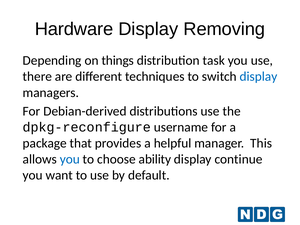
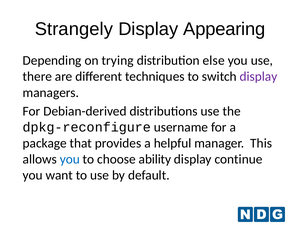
Hardware: Hardware -> Strangely (74, 29)
Removing: Removing -> Appearing (224, 29)
things: things -> trying (118, 61)
task: task -> else (214, 61)
display colour: blue -> purple (259, 77)
